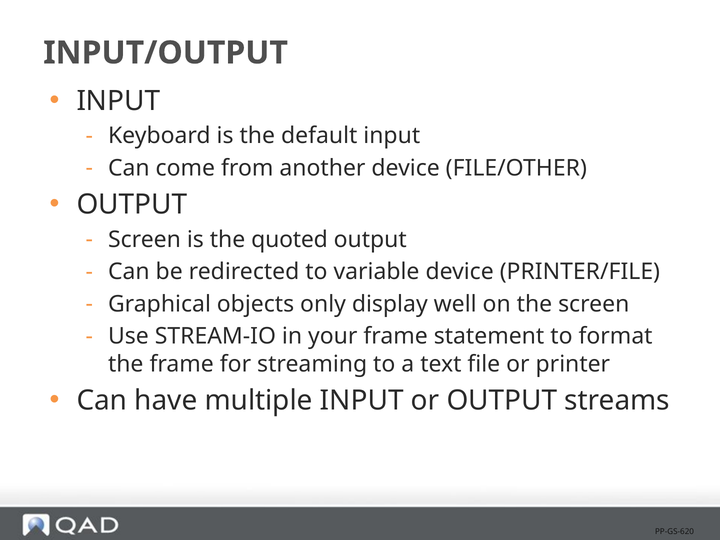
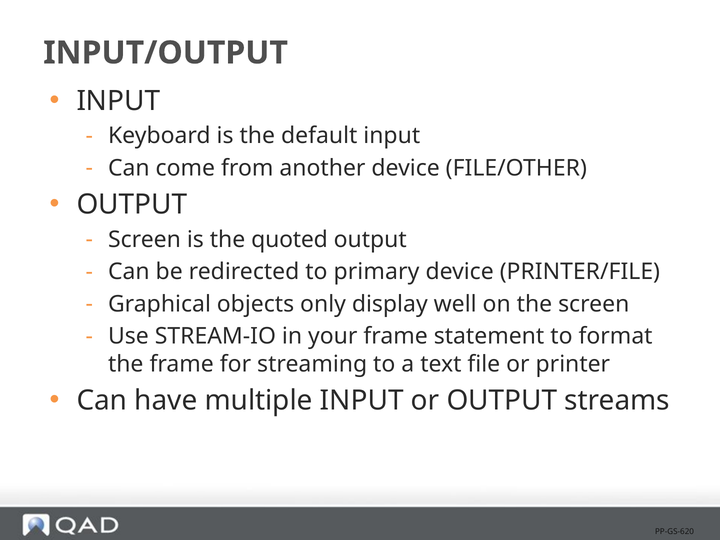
variable: variable -> primary (376, 272)
